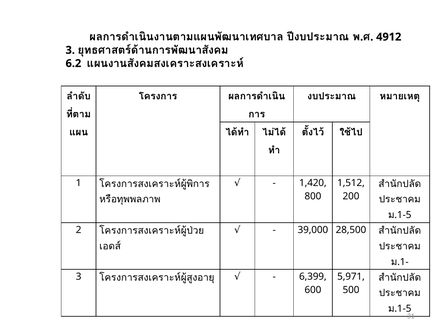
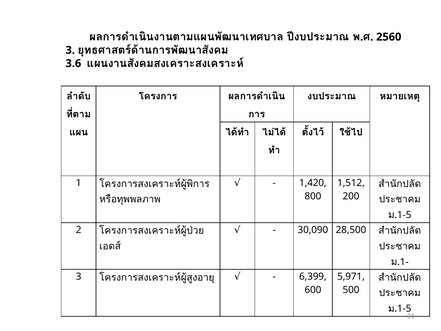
4912: 4912 -> 2560 (389, 37)
6.2: 6.2 -> 3.6 (73, 63)
39,000: 39,000 -> 30,090 (313, 230)
